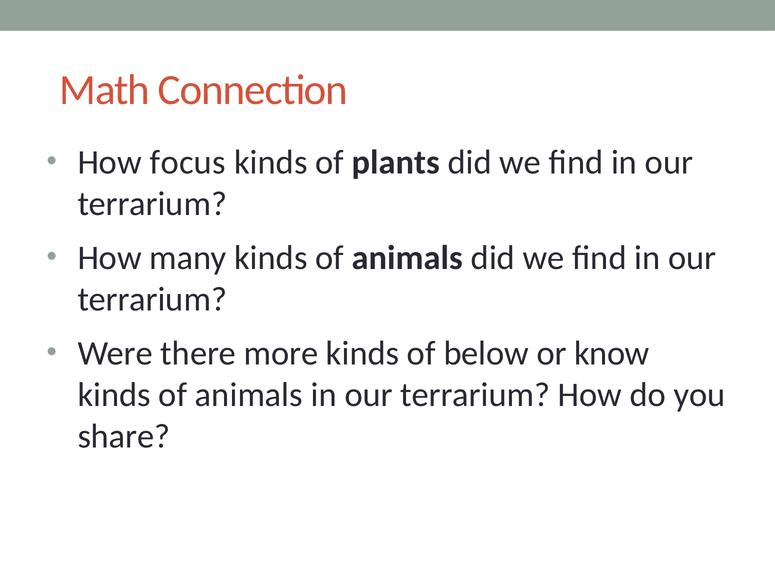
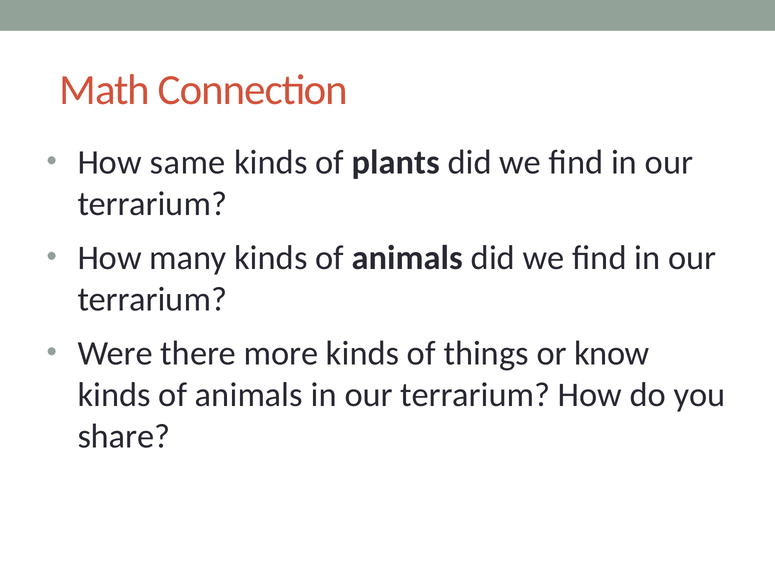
focus: focus -> same (188, 163)
below: below -> things (486, 354)
